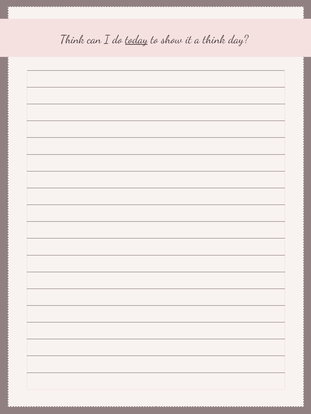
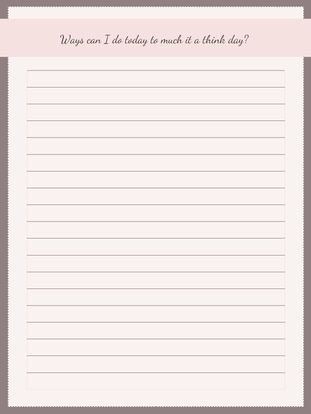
Think: Think -> Ways (72, 39)
today underline: present -> none (136, 39)
show: show -> much (172, 39)
